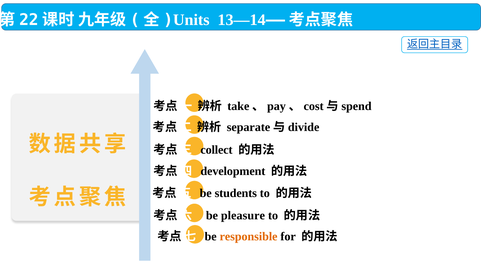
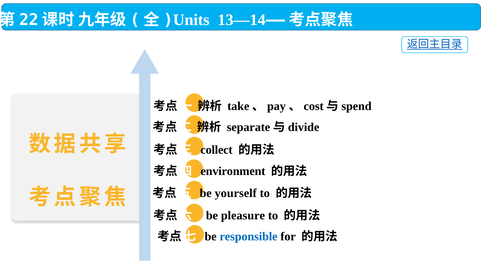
development: development -> environment (233, 171)
students: students -> yourself (236, 193)
responsible colour: orange -> blue (249, 236)
